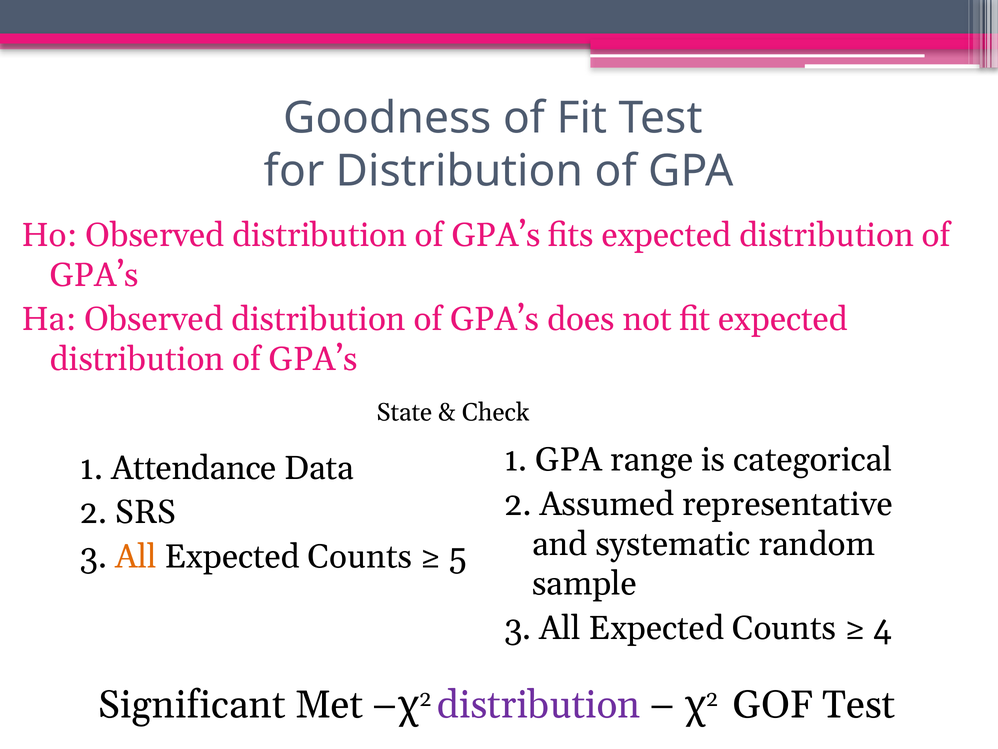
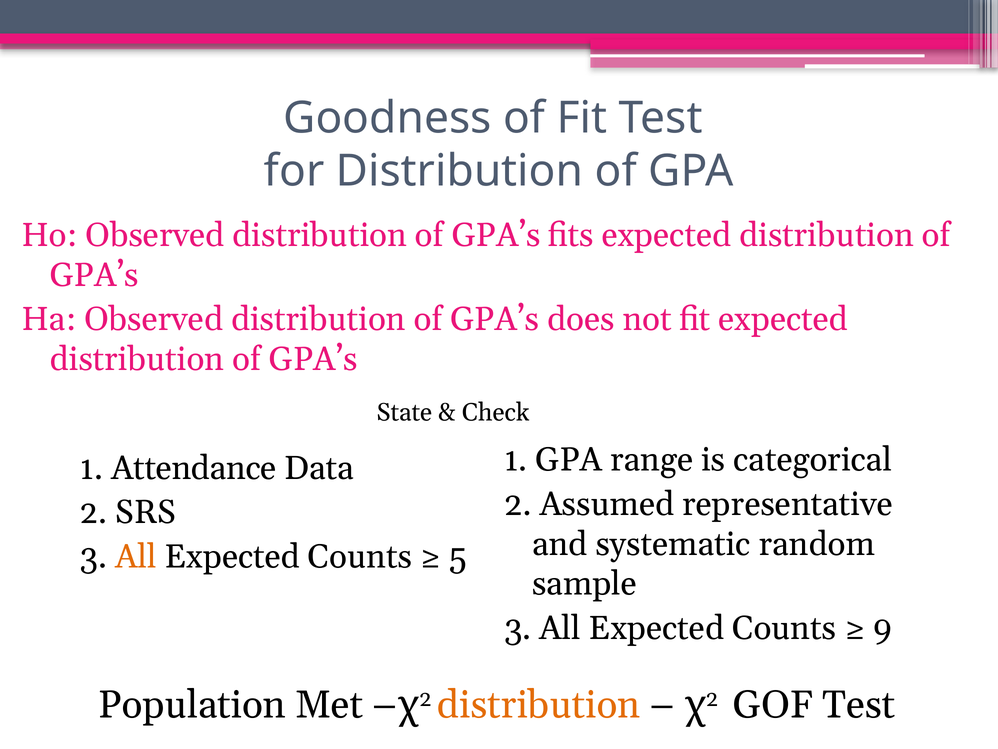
4: 4 -> 9 (882, 628)
Significant: Significant -> Population (192, 705)
distribution colour: purple -> orange (539, 705)
